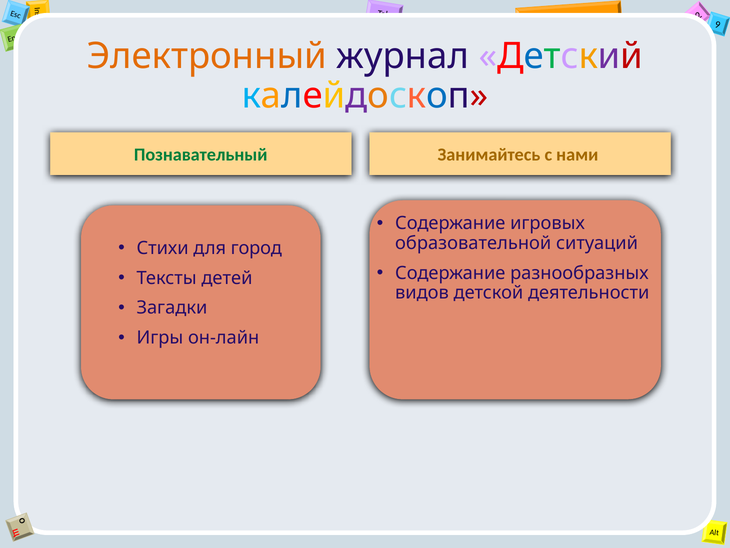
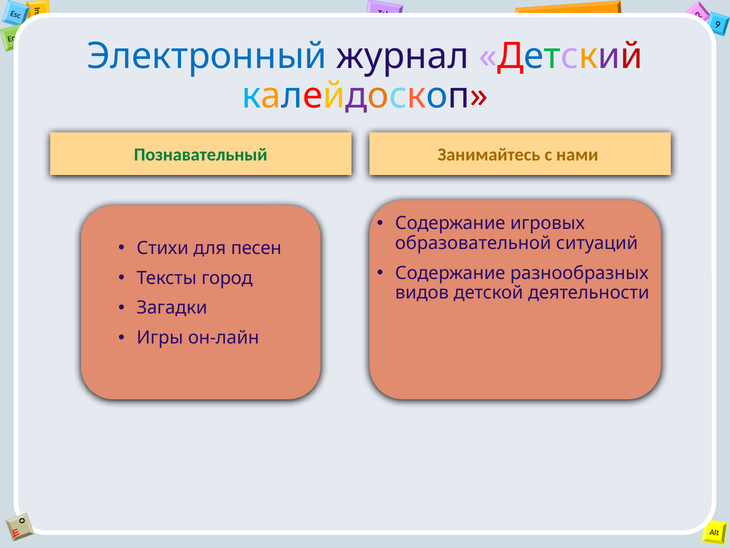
Электронный colour: orange -> blue (207, 56)
город: город -> песен (256, 248)
детей: детей -> город (227, 278)
